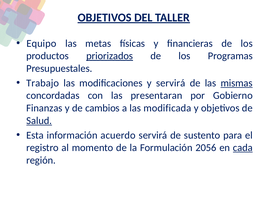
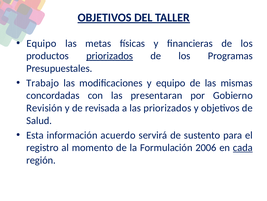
y servirá: servirá -> equipo (171, 83)
mismas underline: present -> none (237, 83)
Finanzas: Finanzas -> Revisión (44, 108)
cambios: cambios -> revisada (102, 108)
las modificada: modificada -> priorizados (167, 108)
Salud underline: present -> none (39, 120)
2056: 2056 -> 2006 (206, 147)
